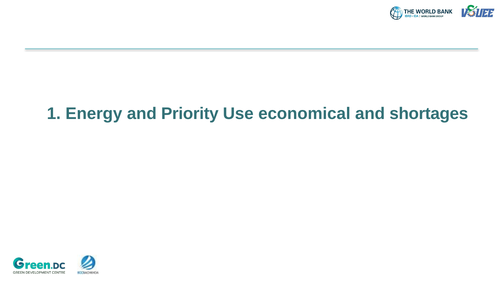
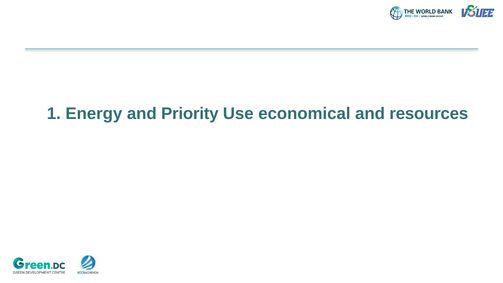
shortages: shortages -> resources (429, 114)
